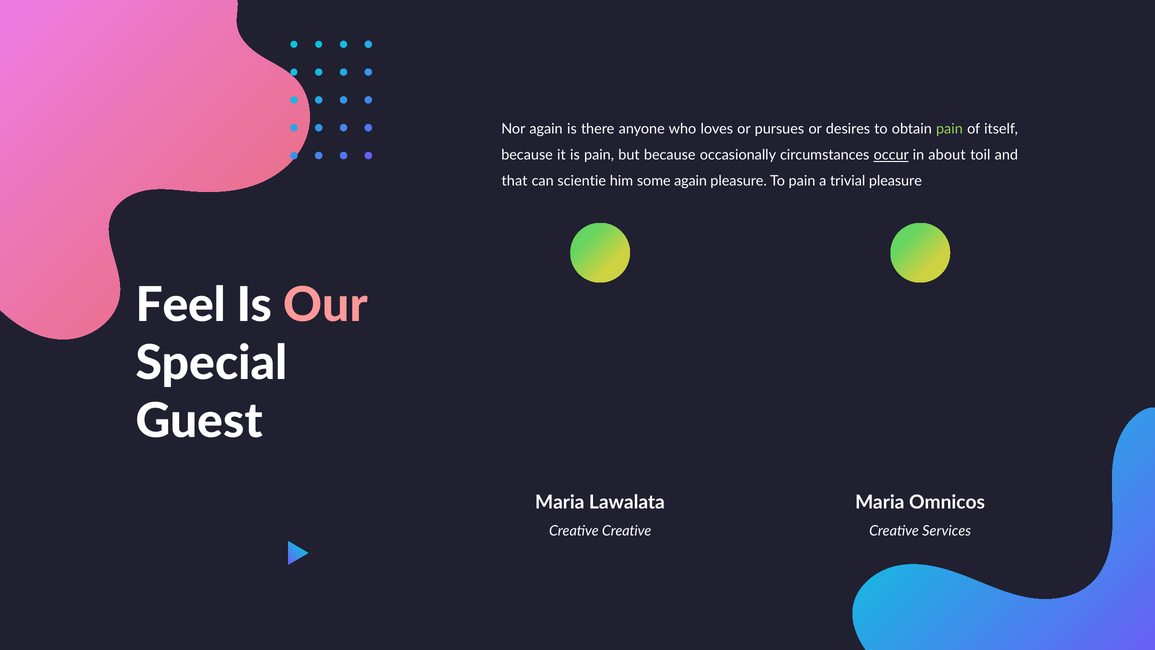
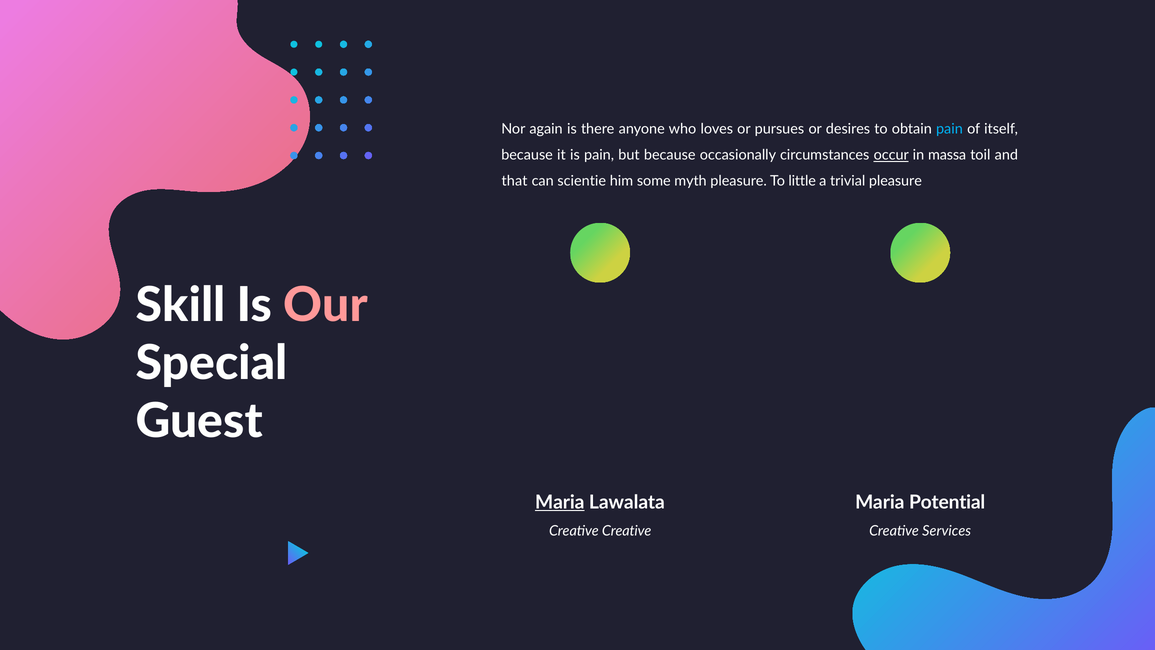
pain colour: light green -> light blue (949, 129)
about: about -> massa (947, 155)
some again: again -> myth (691, 181)
To pain: pain -> little (802, 181)
Feel: Feel -> Skill (181, 305)
Maria underline: none -> present (560, 502)
Omnicos: Omnicos -> Potential (947, 502)
